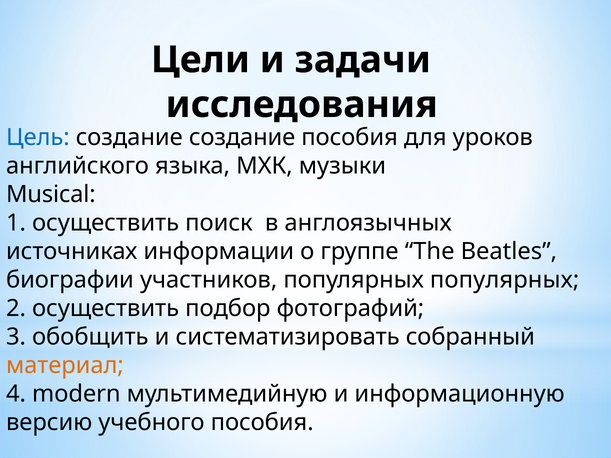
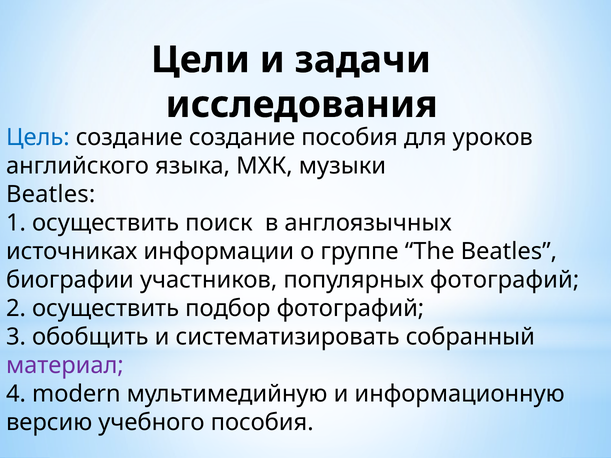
Musical: Musical -> Beatles (51, 194)
популярных популярных: популярных -> фотографий (505, 280)
материал colour: orange -> purple (65, 366)
